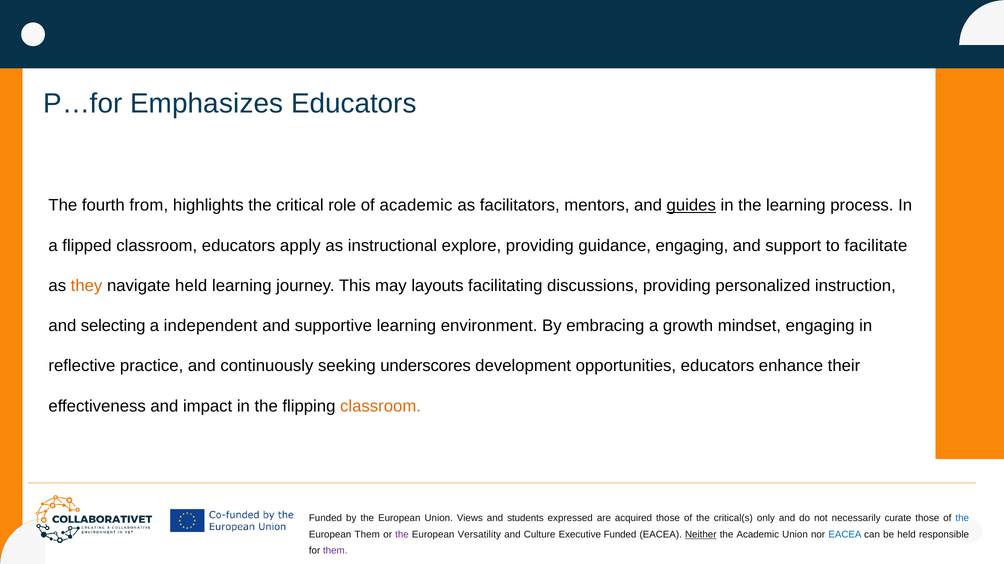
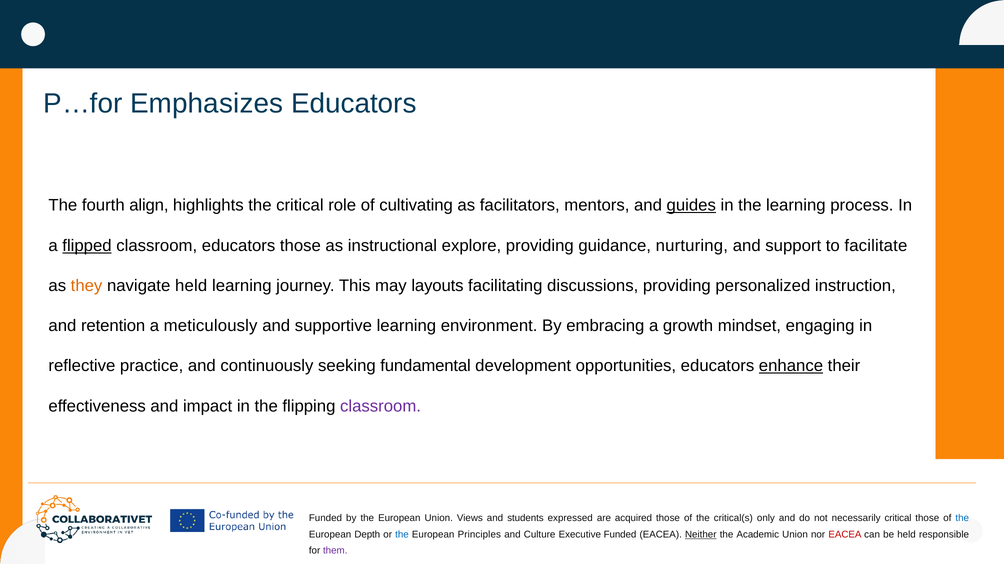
from: from -> align (149, 206)
of academic: academic -> cultivating (416, 206)
flipped underline: none -> present (87, 246)
educators apply: apply -> those (300, 246)
guidance engaging: engaging -> nurturing (692, 246)
selecting: selecting -> retention (113, 326)
independent: independent -> meticulously (211, 326)
underscores: underscores -> fundamental (426, 366)
enhance underline: none -> present (791, 366)
classroom colour: orange -> purple (381, 407)
necessarily curate: curate -> critical (898, 519)
European Them: Them -> Depth (367, 535)
the colour: purple -> blue (402, 535)
Versatility: Versatility -> Principles (479, 535)
EACEA colour: blue -> red (845, 535)
